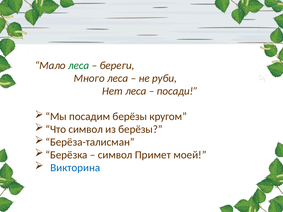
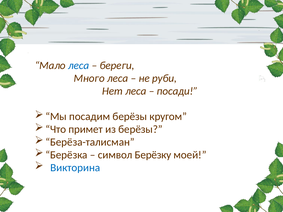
леса colour: green -> blue (79, 66)
Что символ: символ -> примет (86, 129)
Примет: Примет -> Берёзку (153, 155)
